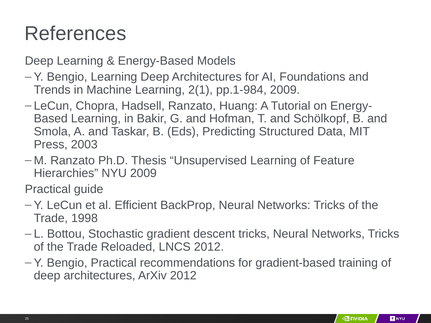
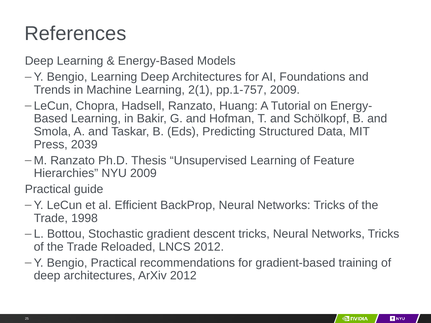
pp.1-984: pp.1-984 -> pp.1-757 (241, 90)
2003: 2003 -> 2039 (84, 145)
